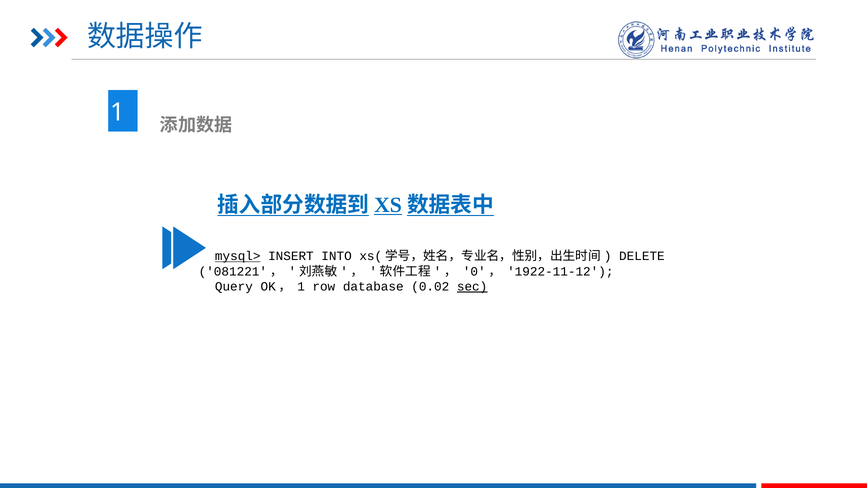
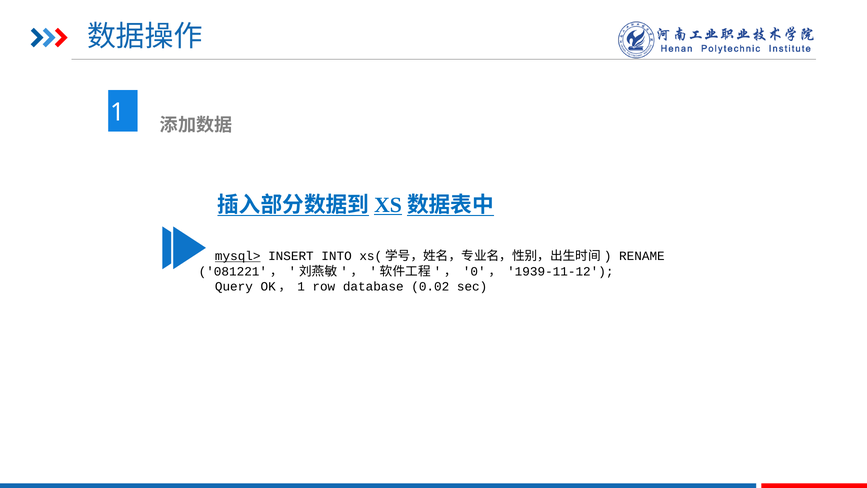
DELETE: DELETE -> RENAME (642, 256)
1922-11-12: 1922-11-12 -> 1939-11-12 (560, 271)
sec underline: present -> none (472, 287)
